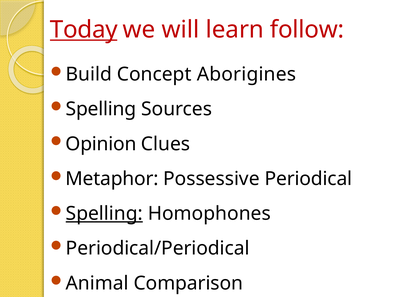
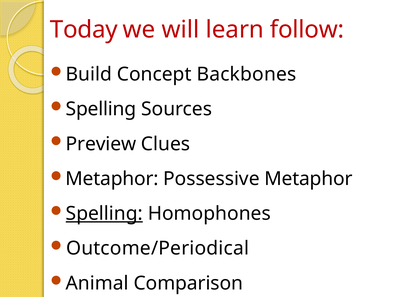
Today underline: present -> none (84, 30)
Aborigines: Aborigines -> Backbones (246, 74)
Opinion: Opinion -> Preview (101, 144)
Possessive Periodical: Periodical -> Metaphor (308, 179)
Periodical/Periodical: Periodical/Periodical -> Outcome/Periodical (158, 248)
